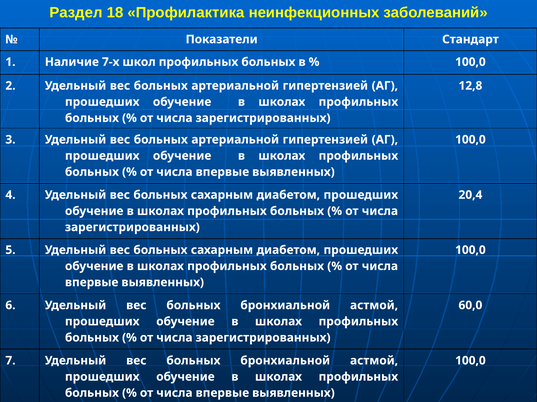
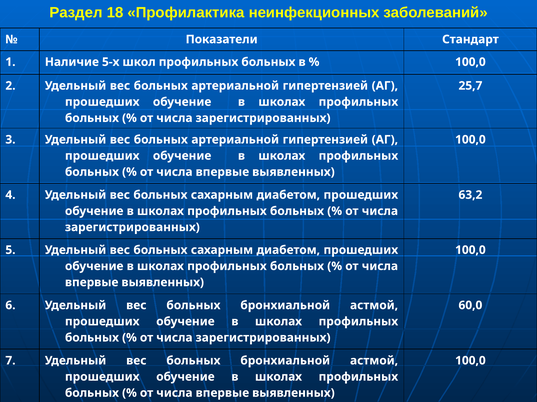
7-х: 7-х -> 5-х (111, 62)
12,8: 12,8 -> 25,7 (470, 86)
20,4: 20,4 -> 63,2 (470, 195)
